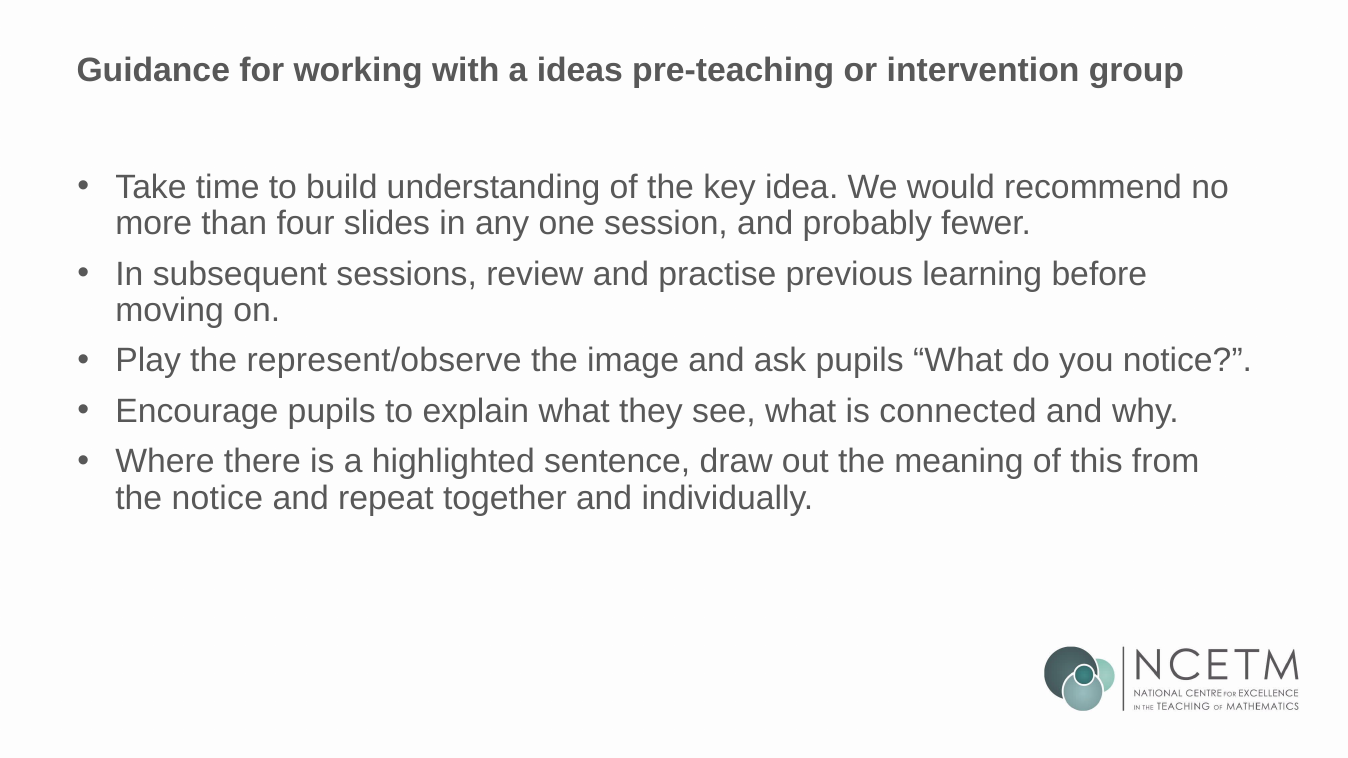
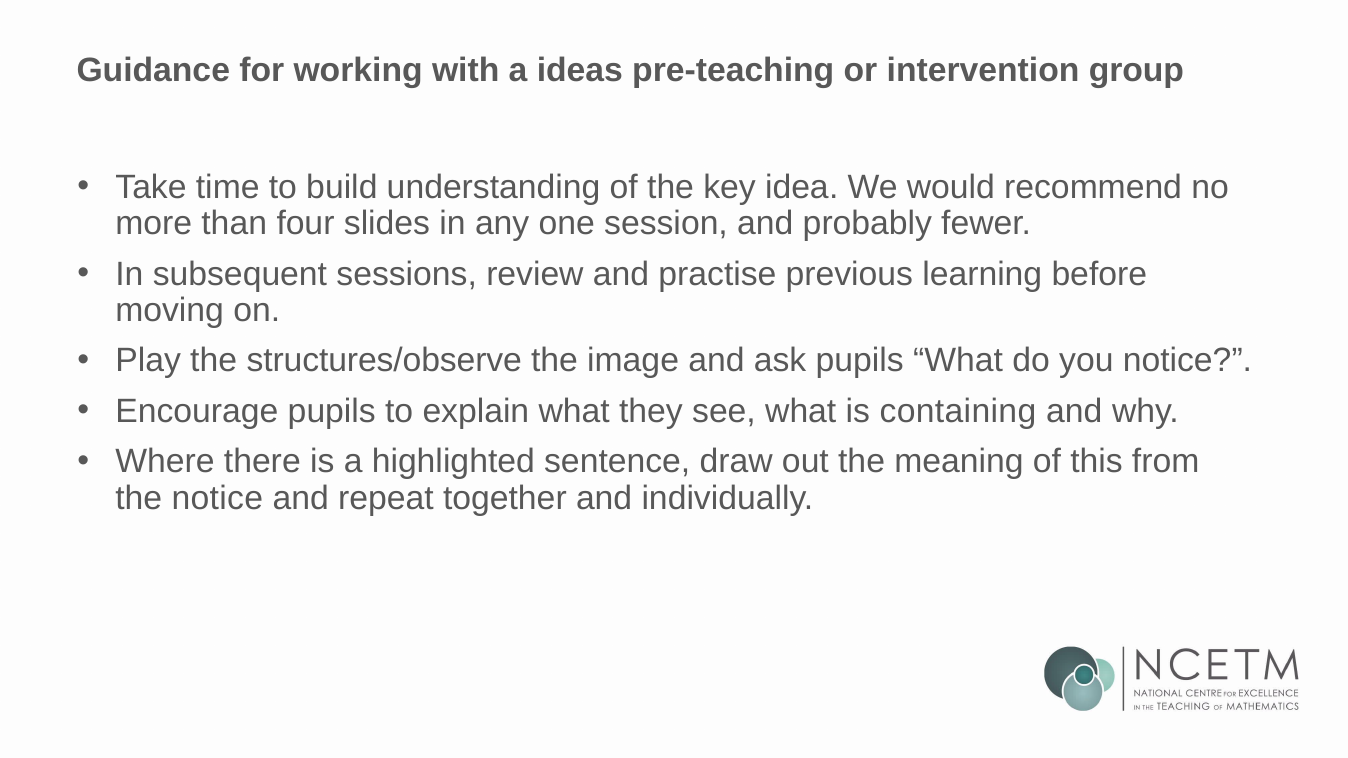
represent/observe: represent/observe -> structures/observe (384, 361)
connected: connected -> containing (958, 411)
